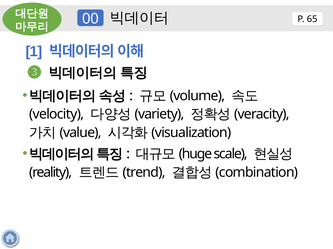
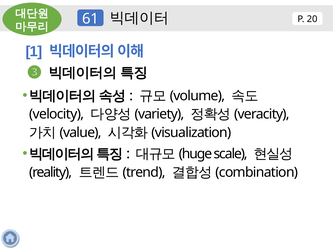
65: 65 -> 20 (312, 19)
00: 00 -> 61 (90, 19)
